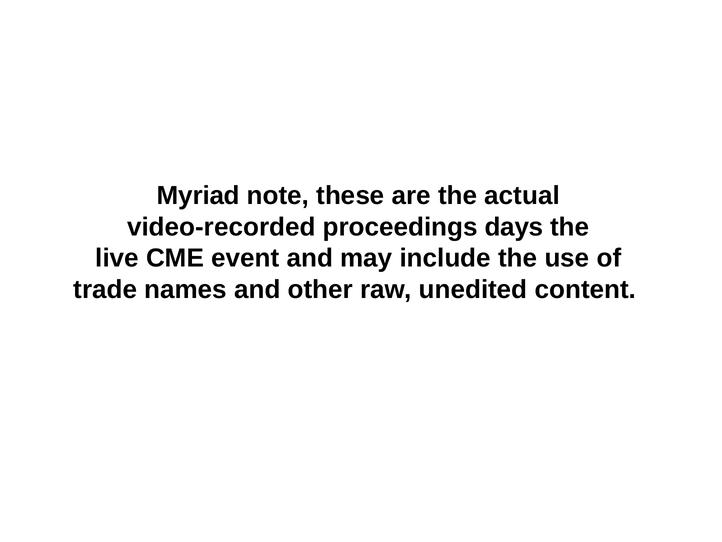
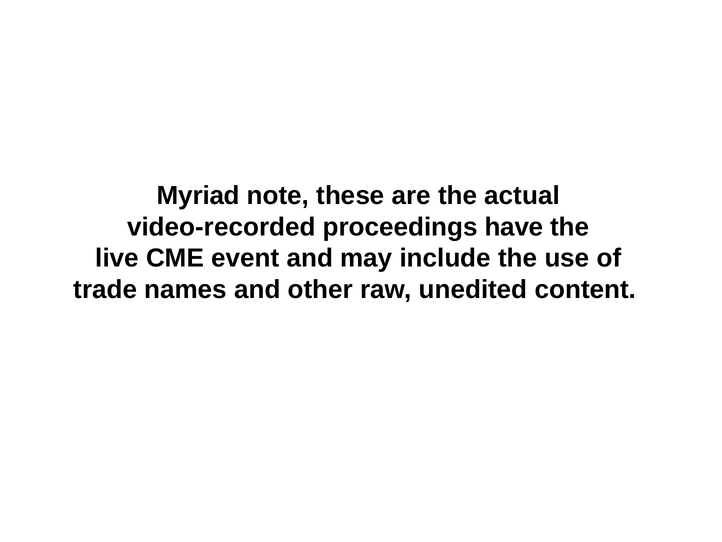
days: days -> have (514, 227)
